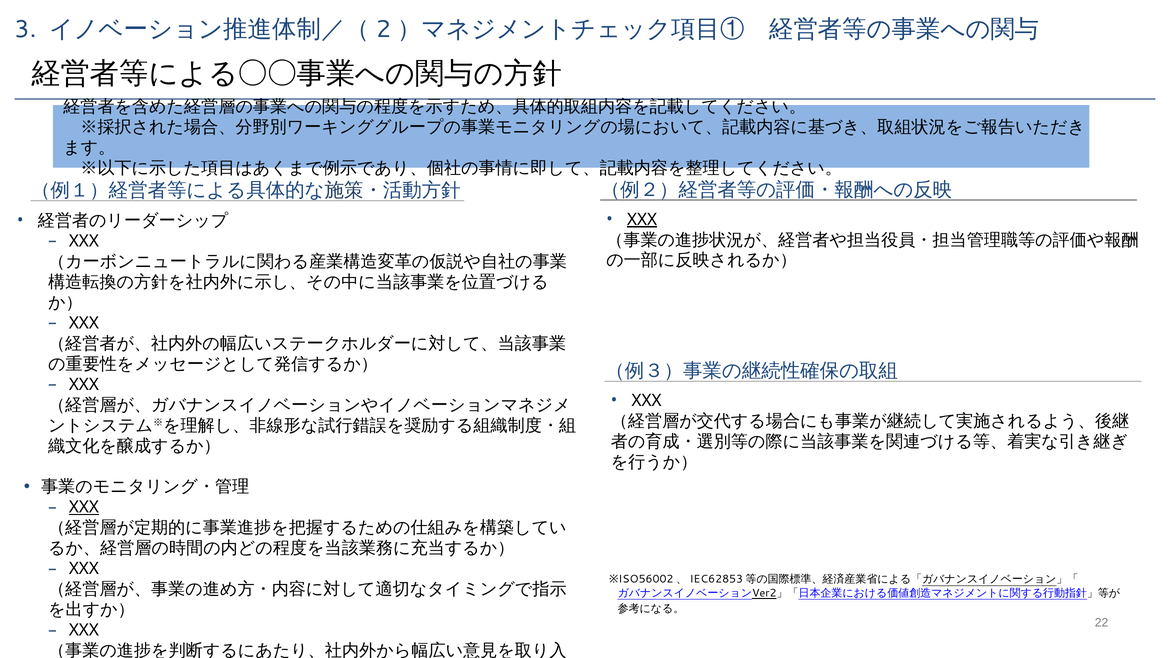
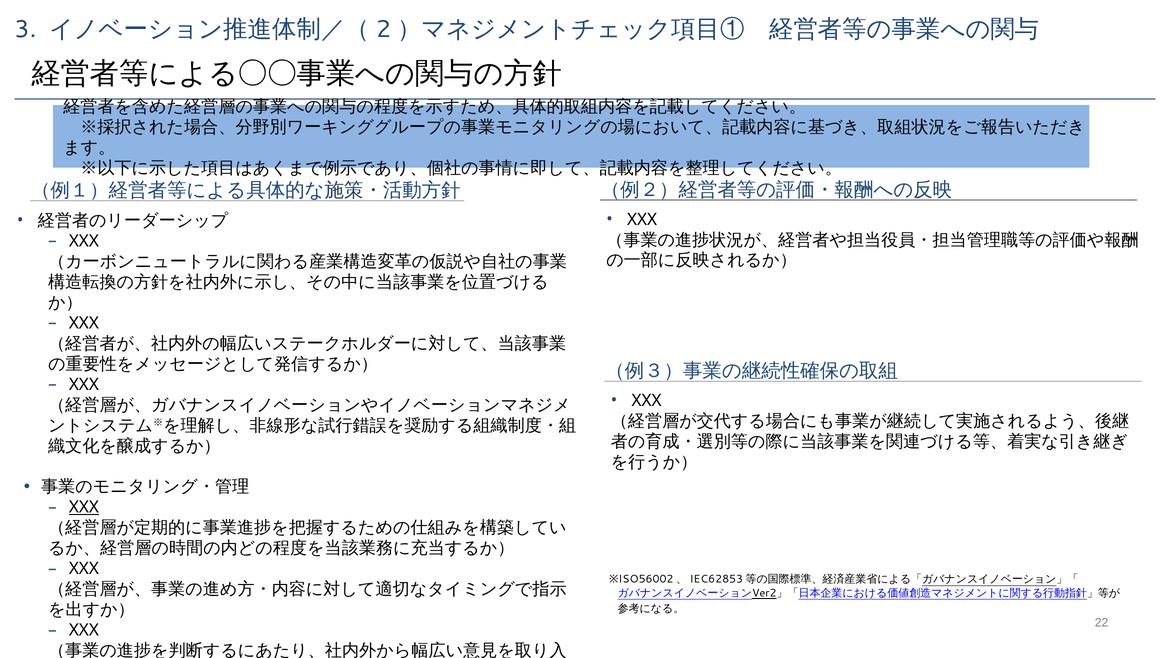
XXX underline: present -> none (642, 219)
